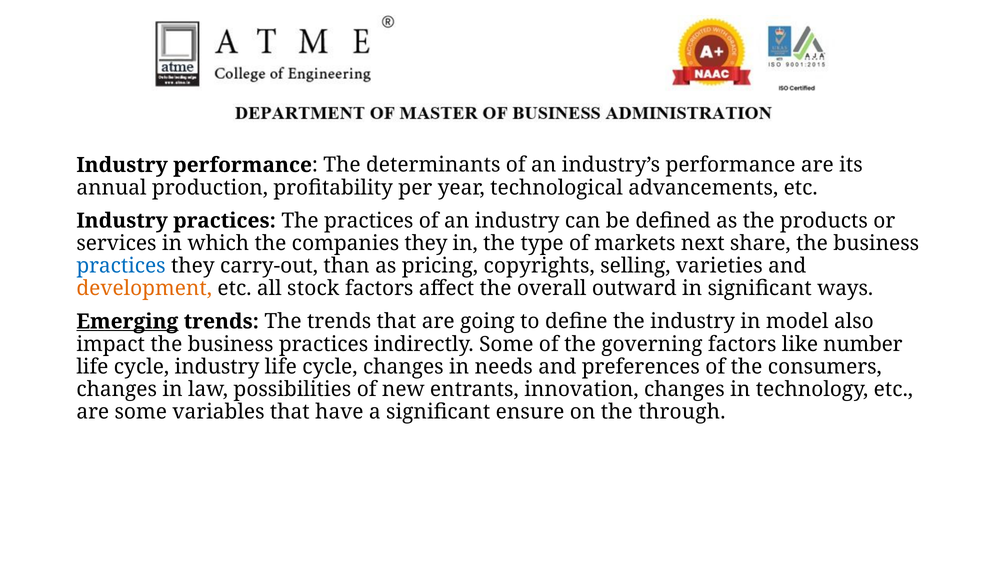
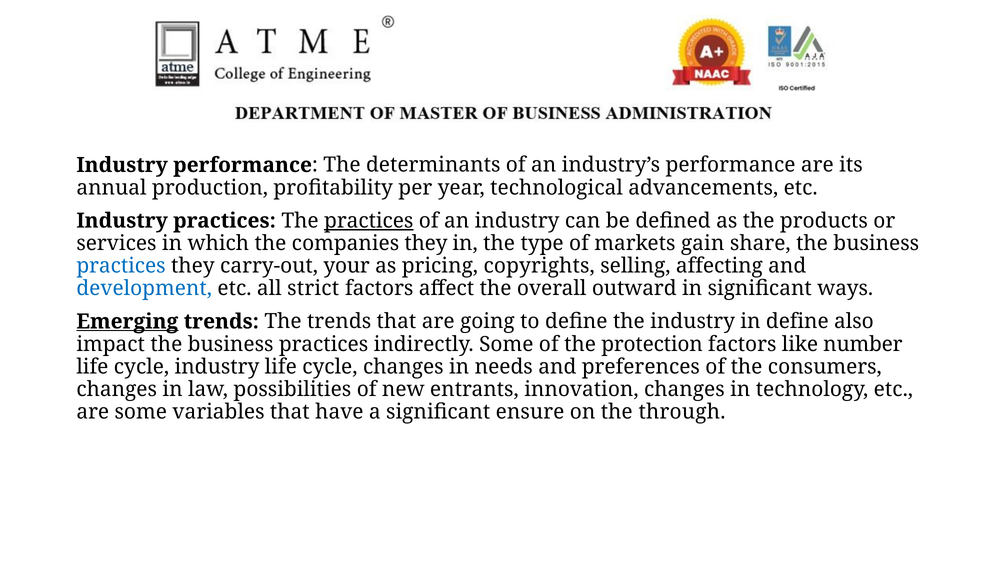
practices underline: none -> present (369, 221)
next: next -> gain (703, 243)
than: than -> your (347, 266)
varieties: varieties -> affecting (719, 266)
development colour: orange -> blue (144, 288)
stock: stock -> strict (313, 288)
in model: model -> define (797, 321)
governing: governing -> protection (652, 344)
